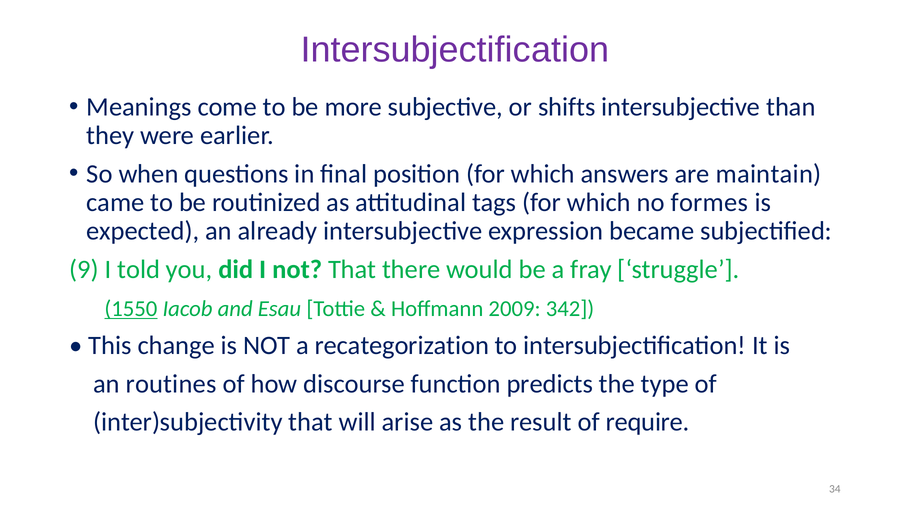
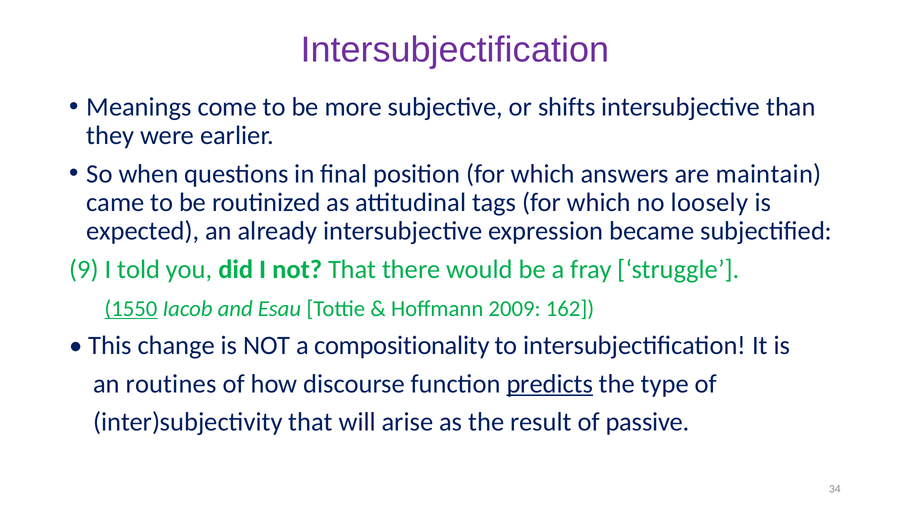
formes: formes -> loosely (710, 202)
342: 342 -> 162 (570, 309)
recategorization: recategorization -> compositionality (402, 346)
predicts underline: none -> present (550, 384)
require: require -> passive (648, 422)
